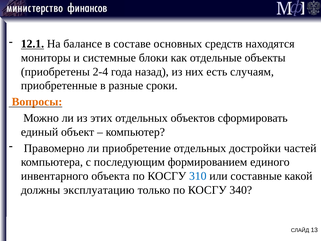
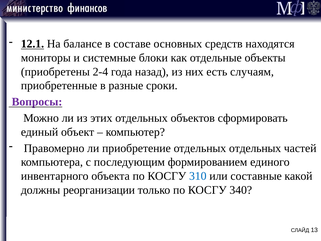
Вопросы colour: orange -> purple (37, 102)
отдельных достройки: достройки -> отдельных (255, 148)
эксплуатацию: эксплуатацию -> реорганизации (99, 190)
